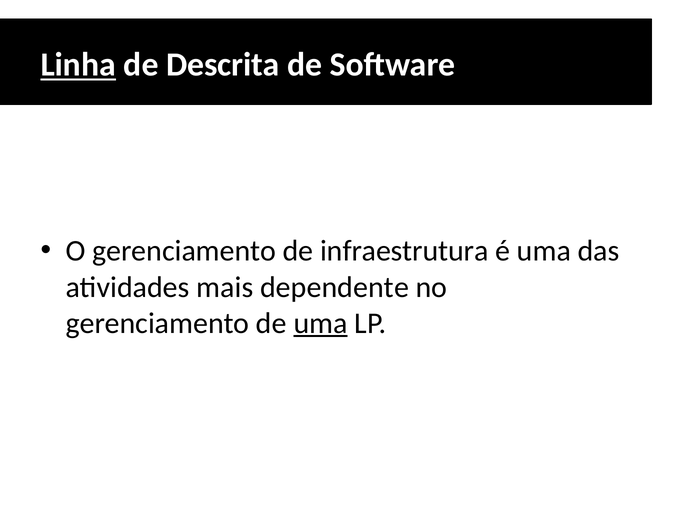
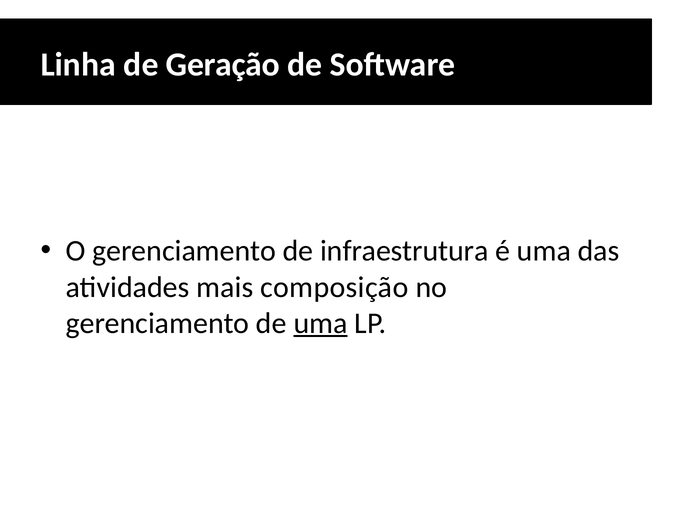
Linha underline: present -> none (78, 65)
Descrita: Descrita -> Geração (223, 65)
dependente: dependente -> composição (334, 287)
